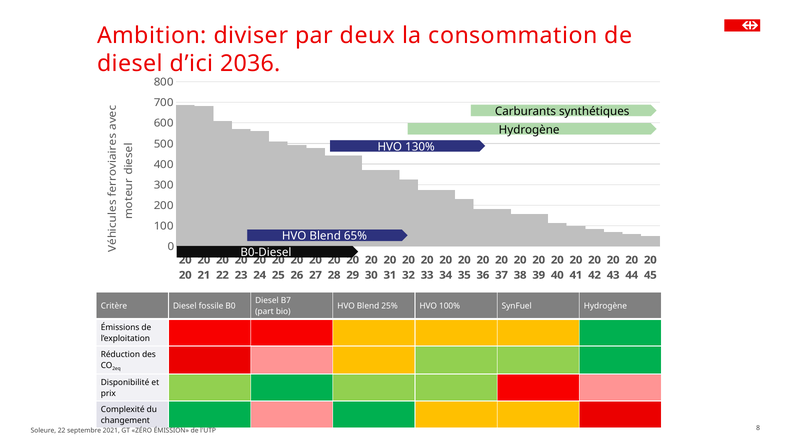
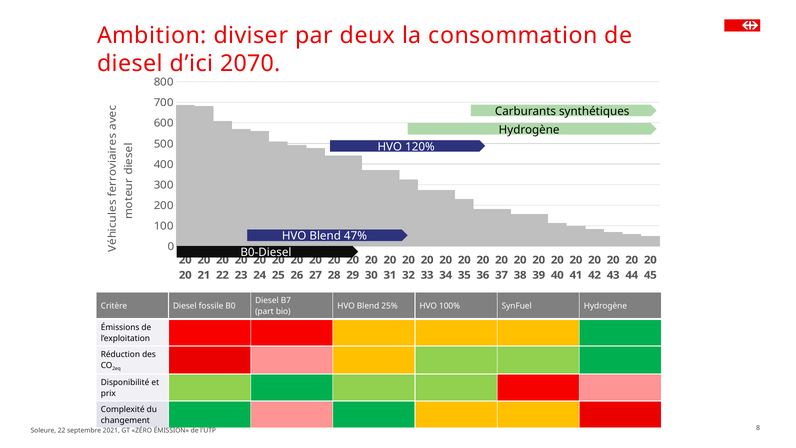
2036: 2036 -> 2070 (251, 63)
130%: 130% -> 120% (420, 147)
65%: 65% -> 47% (355, 236)
